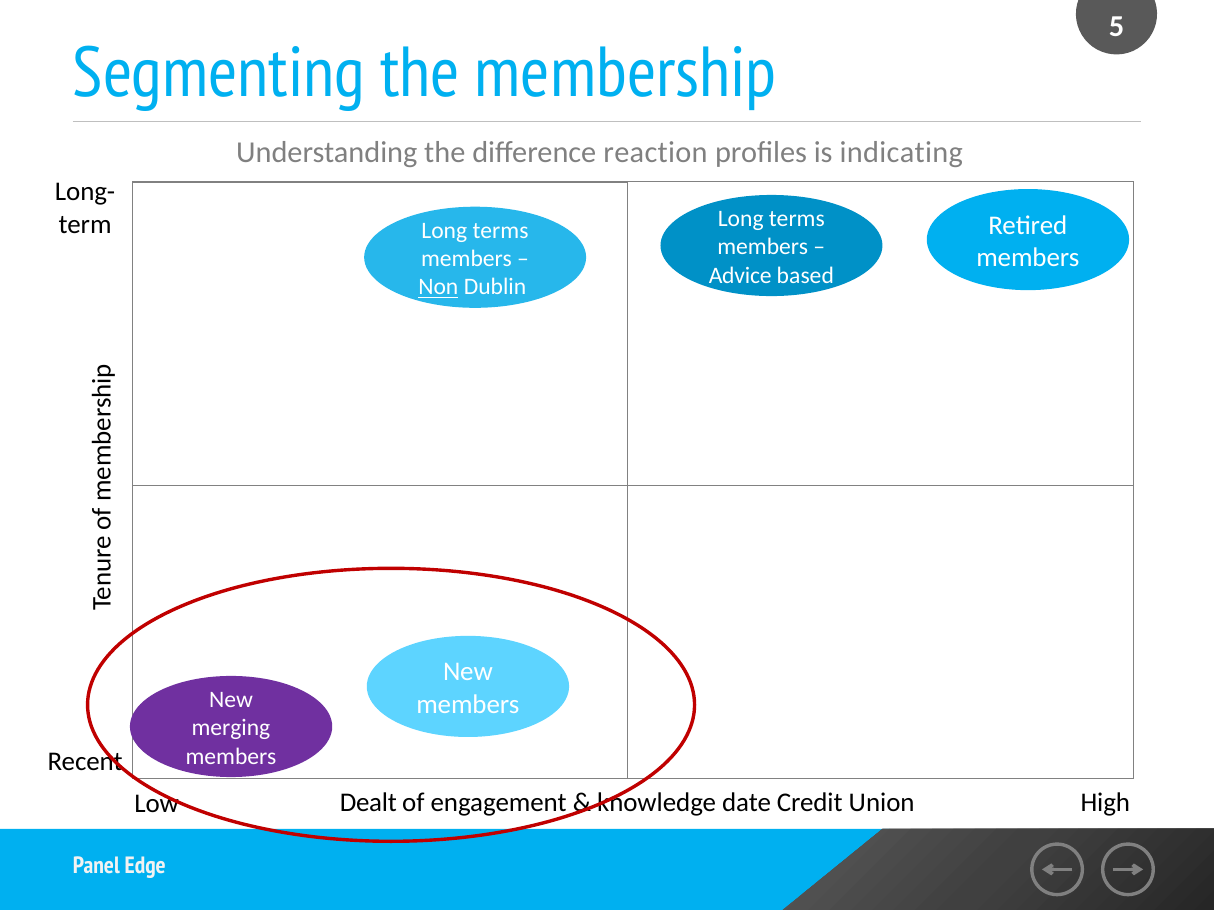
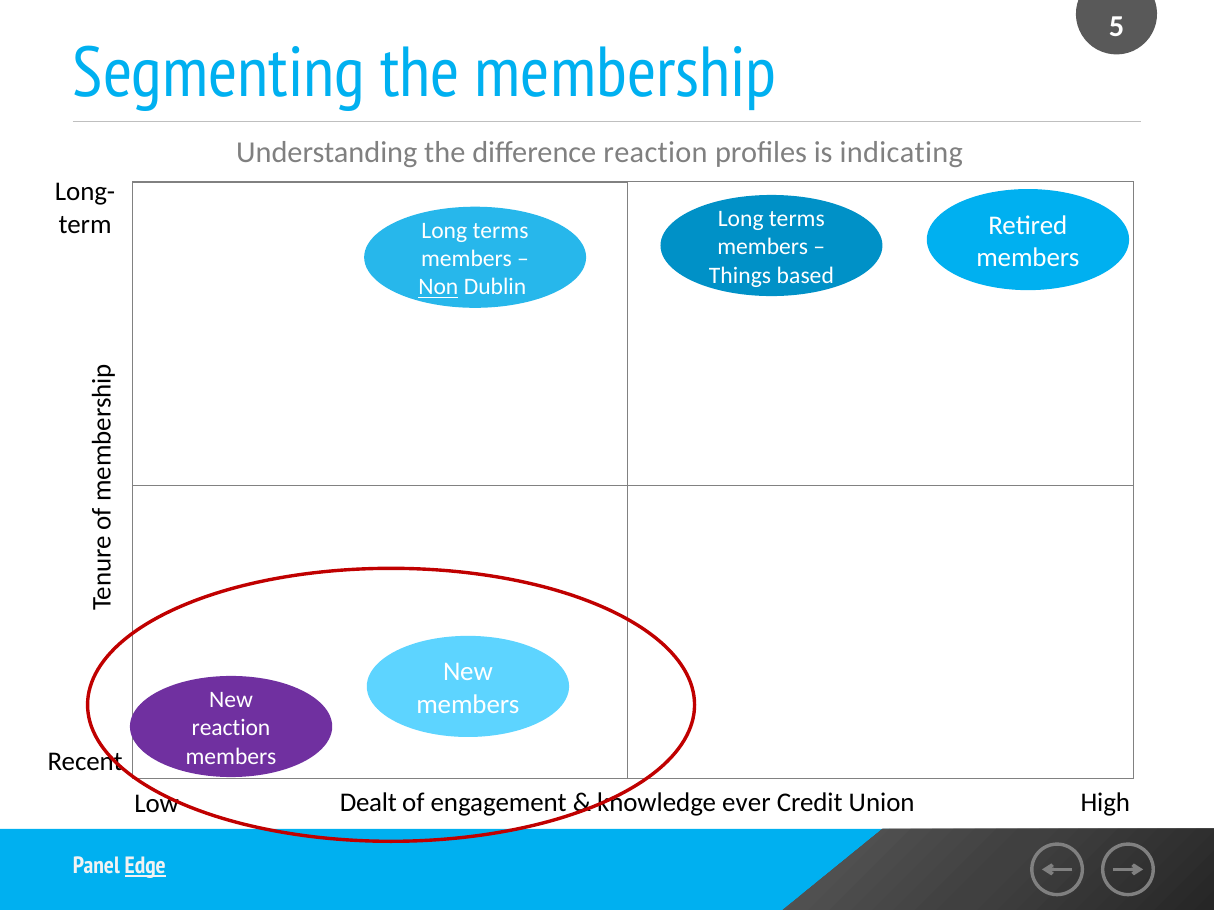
Advice: Advice -> Things (740, 276)
merging: merging -> reaction (231, 728)
date: date -> ever (746, 803)
Edge underline: none -> present (145, 867)
